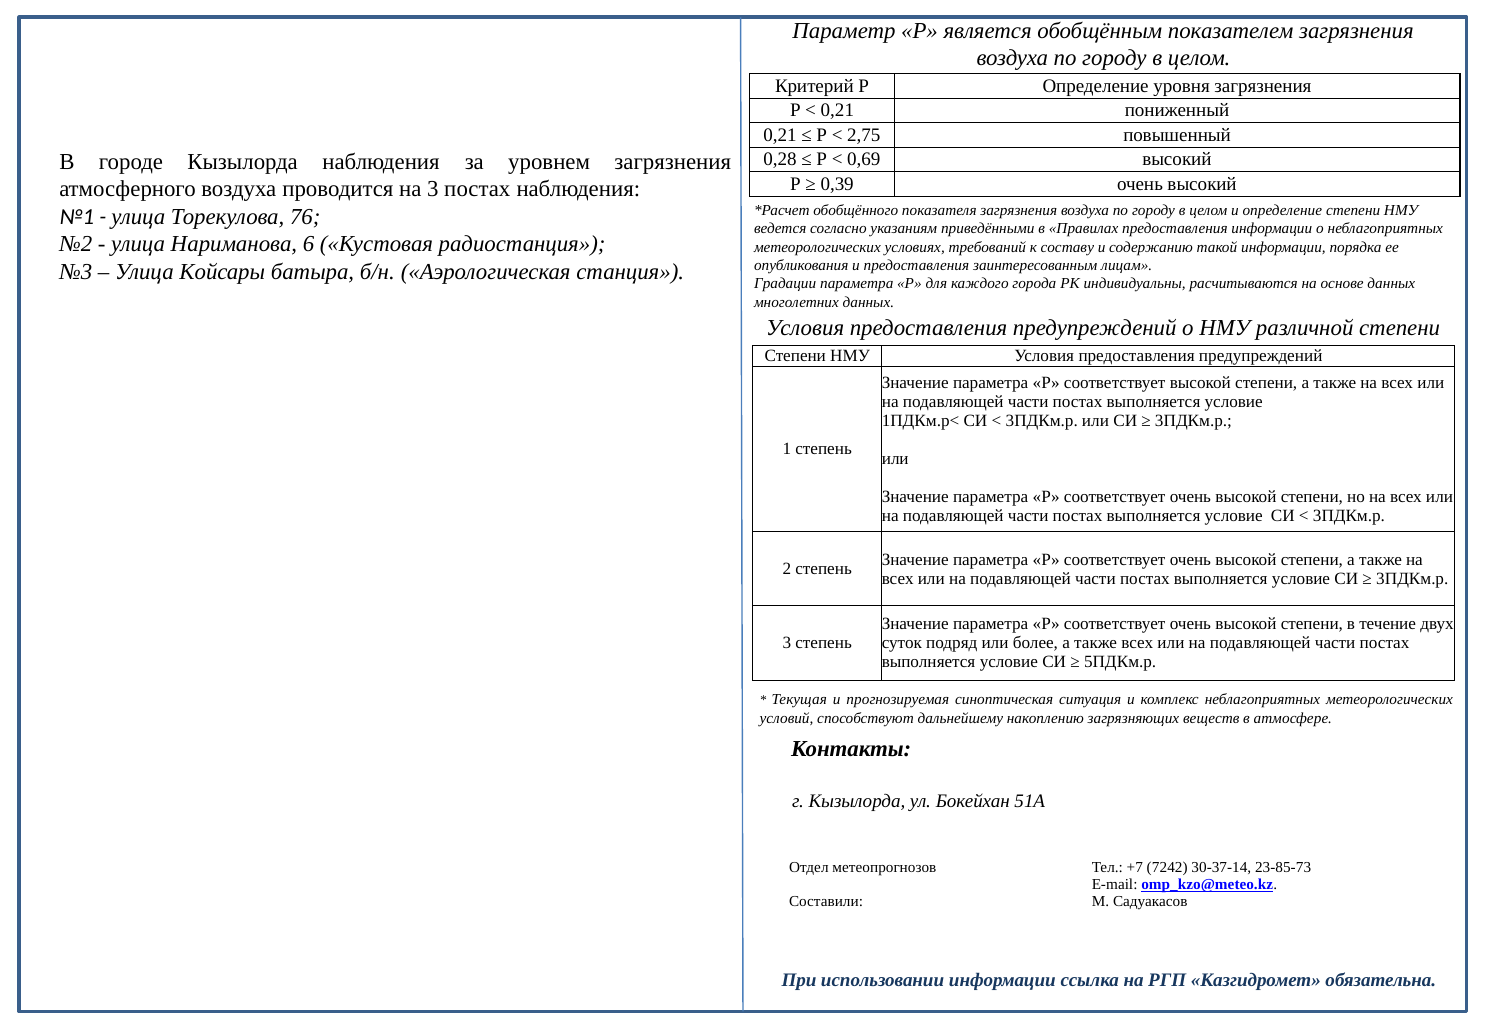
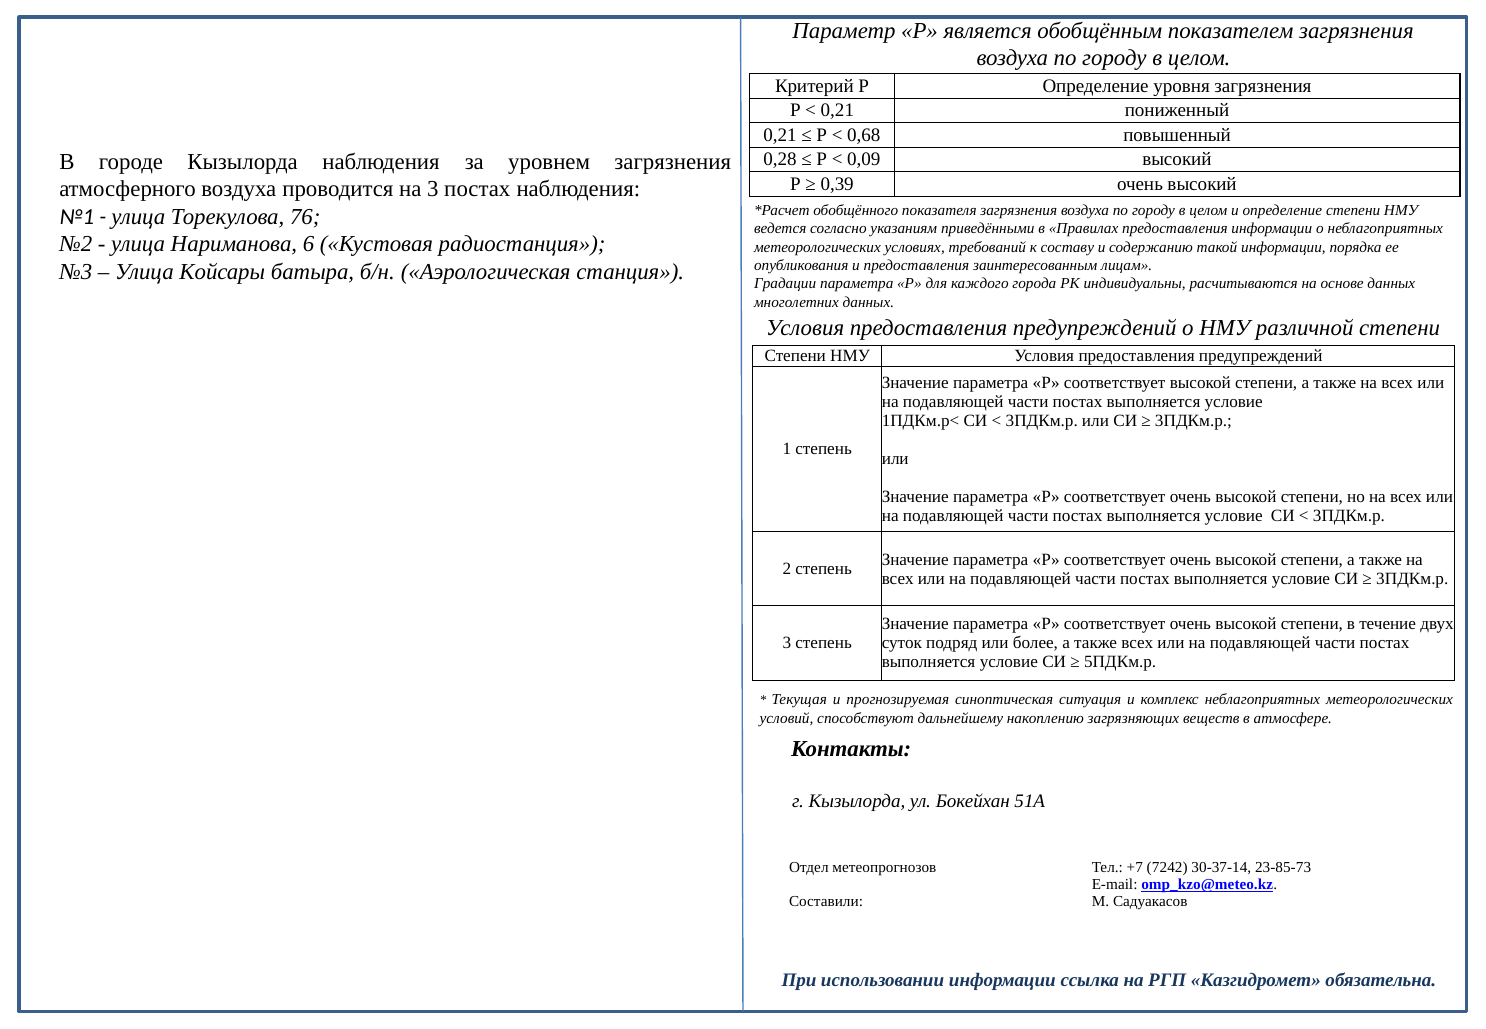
2,75: 2,75 -> 0,68 (864, 135)
0,69: 0,69 -> 0,09 (864, 159)
